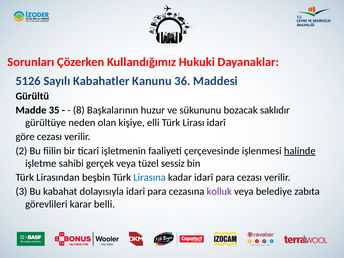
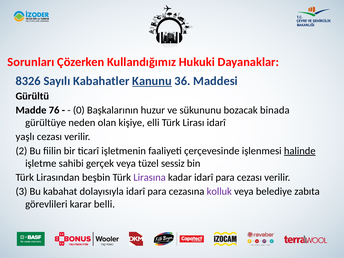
5126: 5126 -> 8326 (28, 81)
Kanunu underline: none -> present (152, 81)
35: 35 -> 76 (54, 110)
8: 8 -> 0 (79, 110)
saklıdır: saklıdır -> binada (275, 110)
göre: göre -> yaşlı (25, 137)
Lirasına colour: blue -> purple (150, 177)
